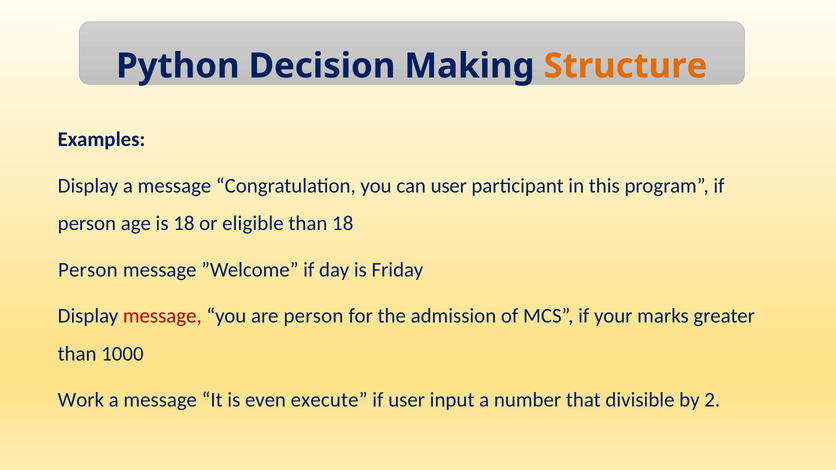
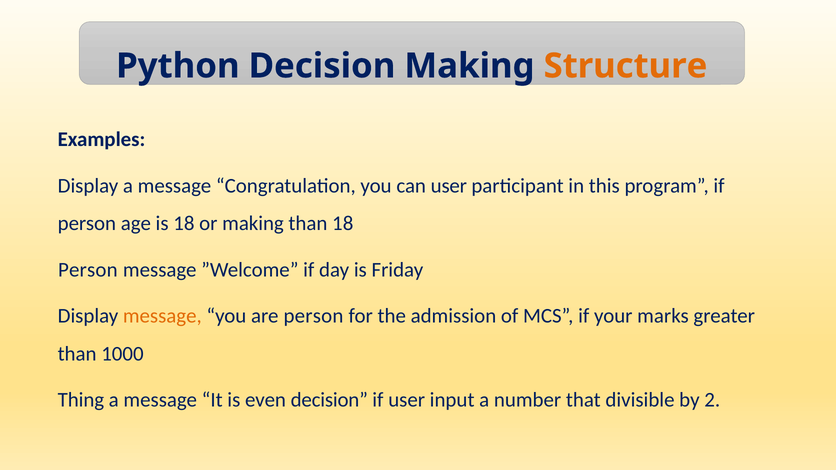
or eligible: eligible -> making (253, 224)
message colour: red -> orange (162, 316)
Work: Work -> Thing (81, 400)
even execute: execute -> decision (329, 400)
